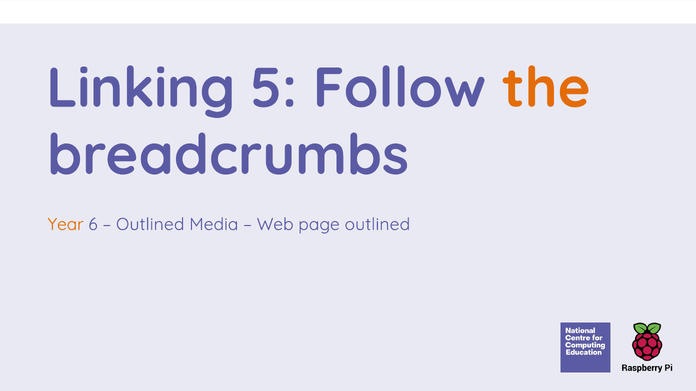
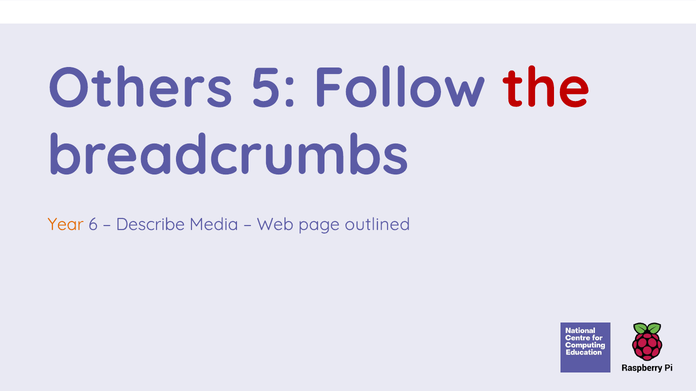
Linking: Linking -> Others (140, 88)
the colour: orange -> red (546, 88)
Outlined: Outlined -> Describe (150, 225)
